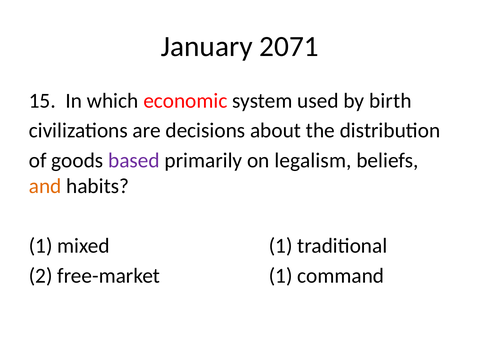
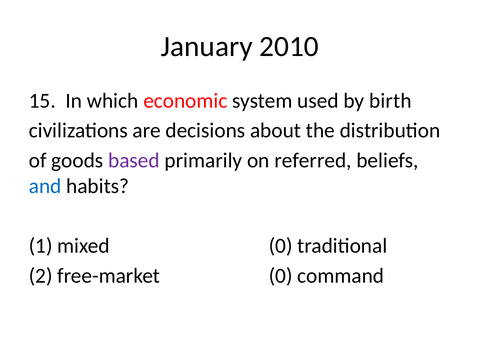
2071: 2071 -> 2010 (289, 46)
legalism: legalism -> referred (313, 160)
and colour: orange -> blue (45, 186)
mixed 1: 1 -> 0 (281, 246)
free-market 1: 1 -> 0 (281, 276)
